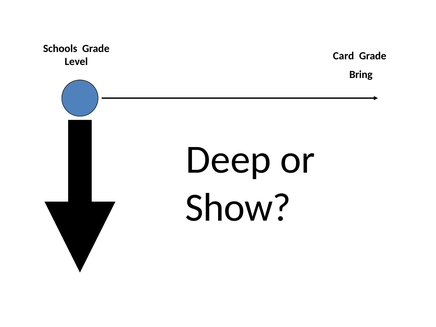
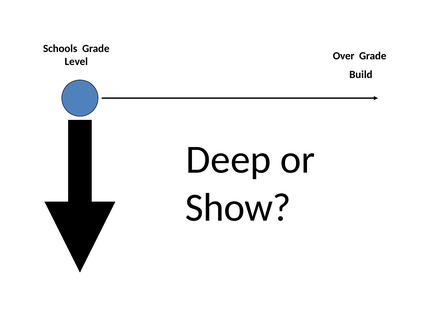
Card: Card -> Over (344, 56)
Bring: Bring -> Build (361, 74)
